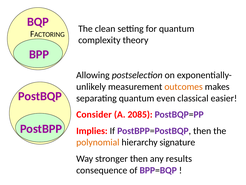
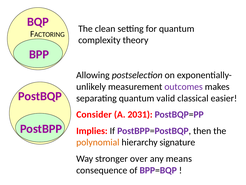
outcomes colour: orange -> purple (184, 87)
even: even -> valid (166, 98)
2085: 2085 -> 2031 (140, 114)
stronger then: then -> over (139, 158)
results: results -> means (179, 158)
